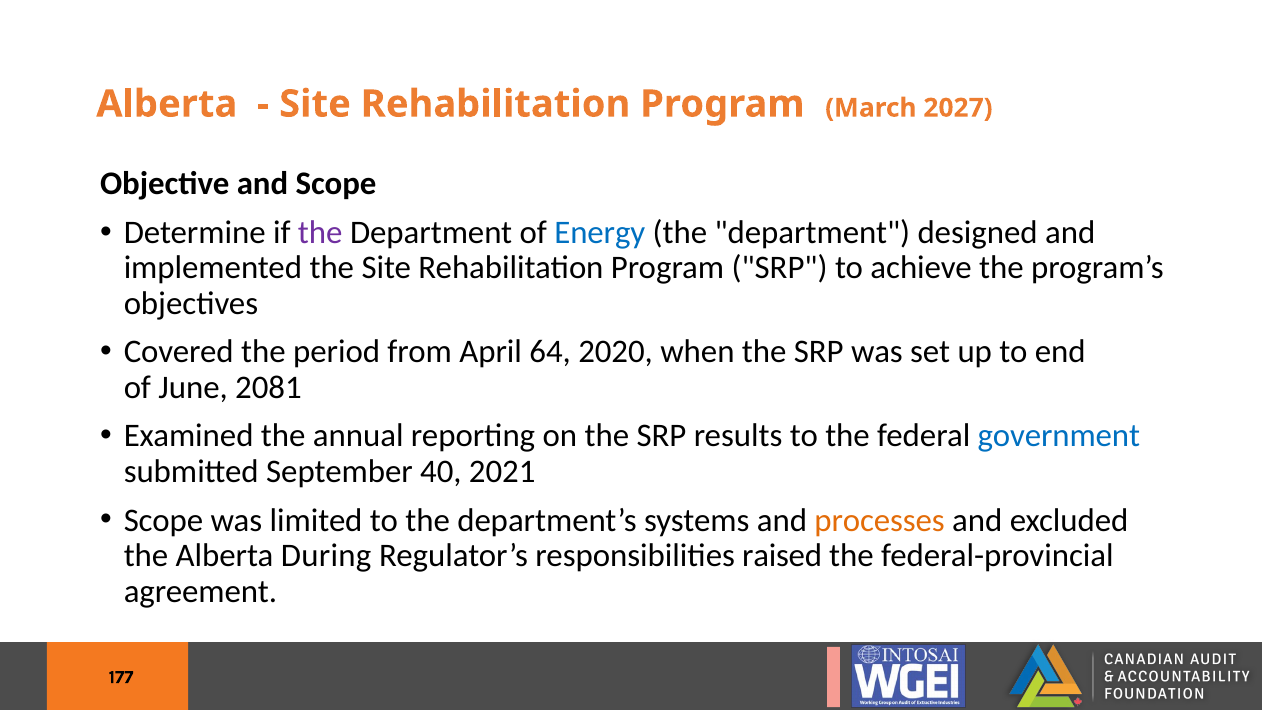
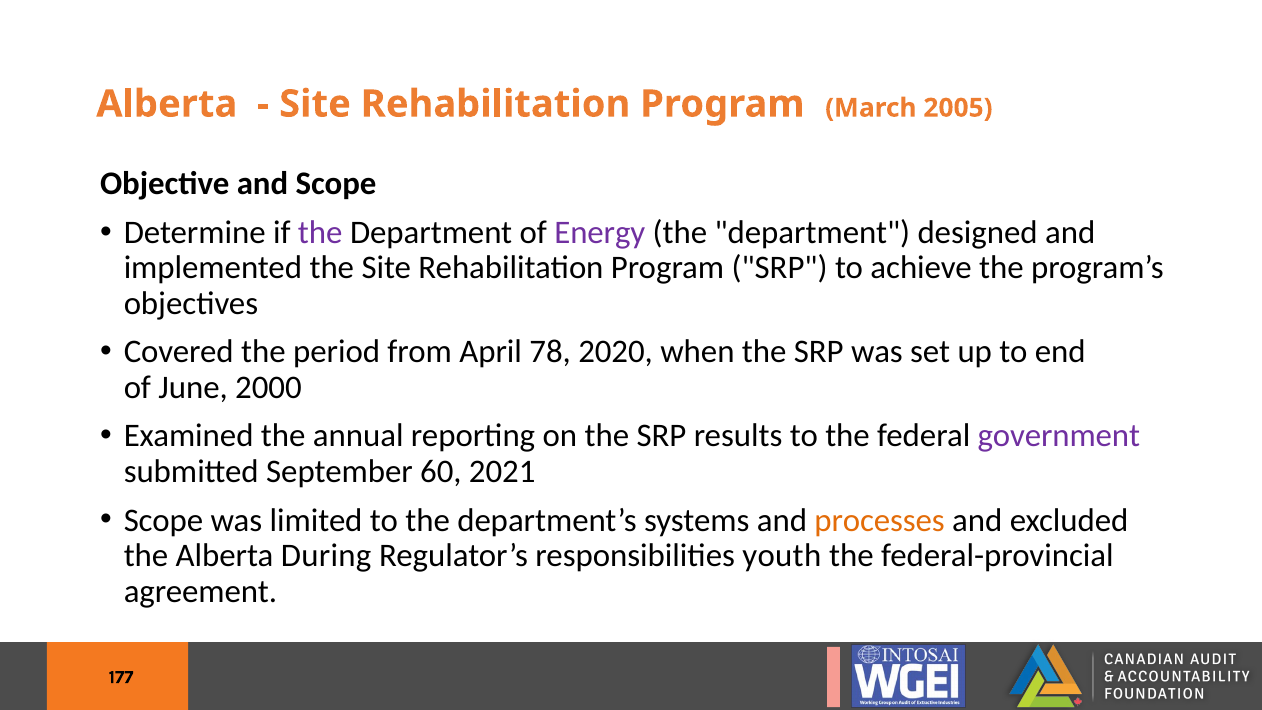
2027: 2027 -> 2005 (958, 108)
Energy colour: blue -> purple (600, 232)
64: 64 -> 78 (550, 352)
2081: 2081 -> 2000 (268, 387)
government colour: blue -> purple (1059, 436)
40: 40 -> 60 (441, 471)
raised: raised -> youth (782, 556)
